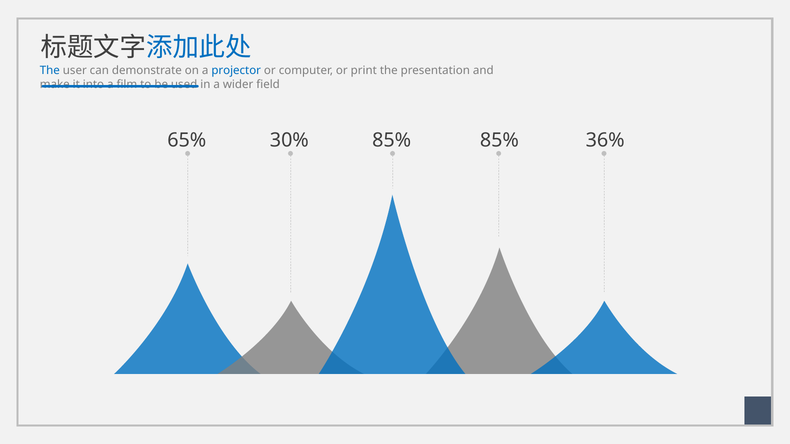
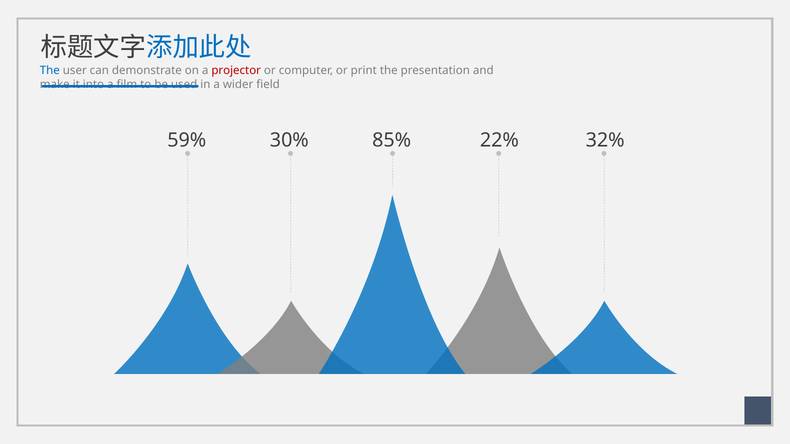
projector colour: blue -> red (236, 70)
65%: 65% -> 59% (187, 141)
30% 85%: 85% -> 22% (499, 141)
36%: 36% -> 32% (605, 141)
